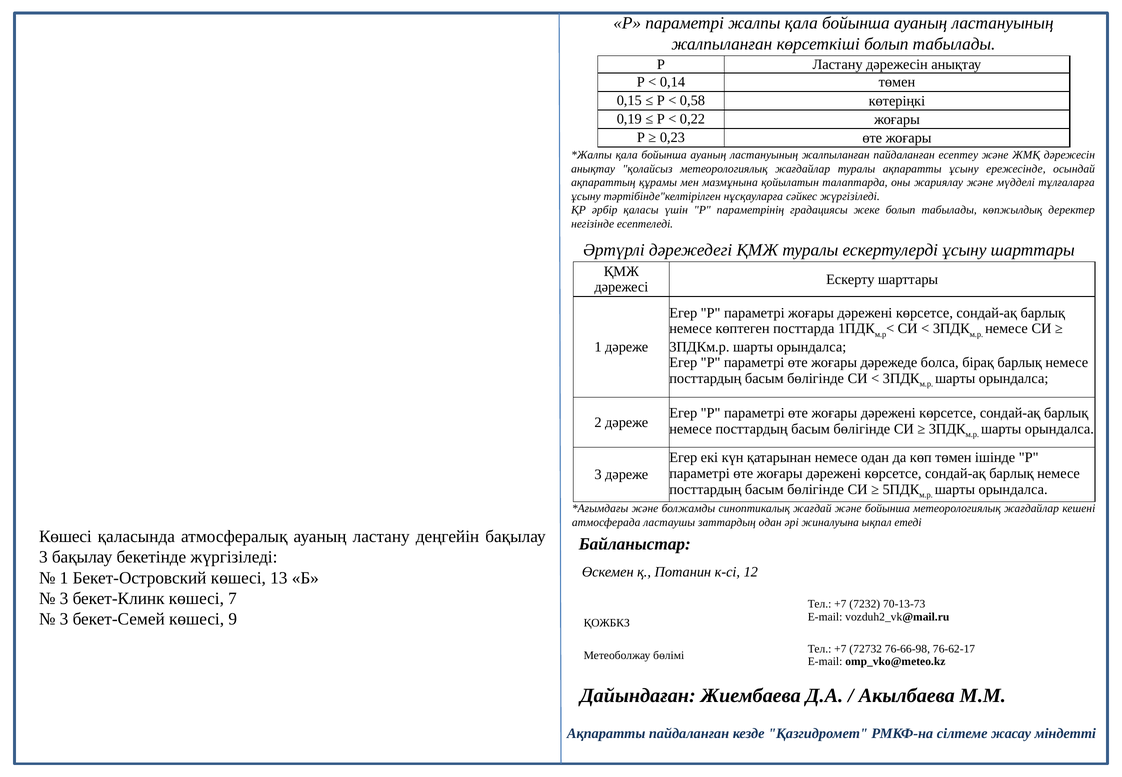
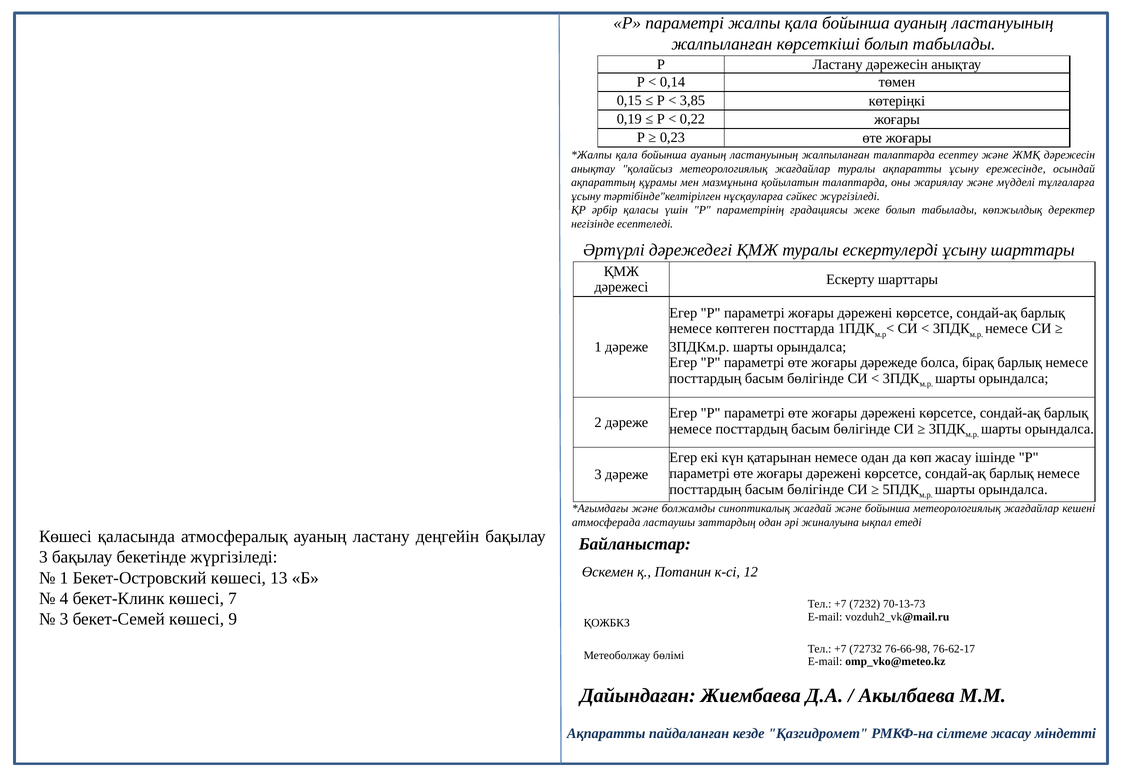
0,58: 0,58 -> 3,85 (692, 101)
жалпыланған пайдаланған: пайдаланған -> талаптарда (904, 155)
көп төмен: төмен -> жасау (953, 457)
3: 3 -> 4 (64, 598)
